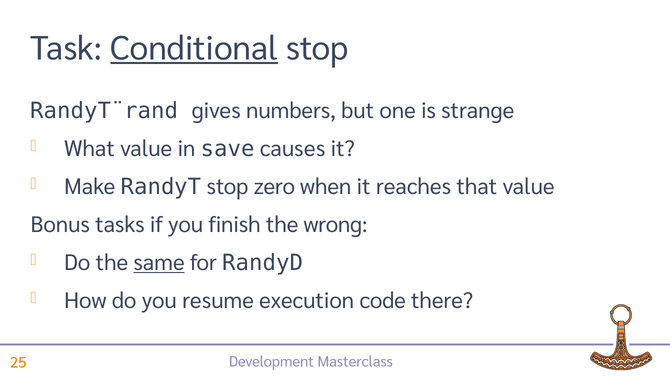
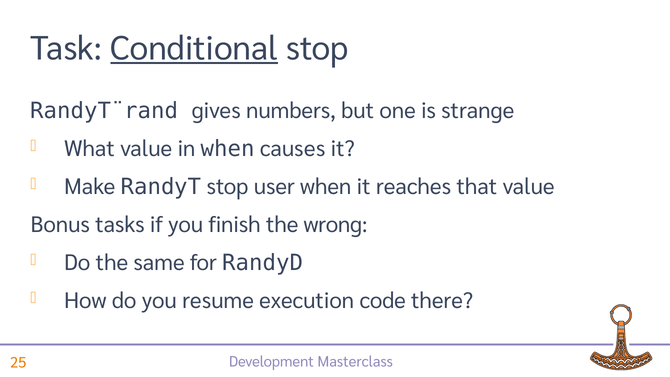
in save: save -> when (228, 149)
zero: zero -> user (274, 187)
same underline: present -> none (159, 263)
